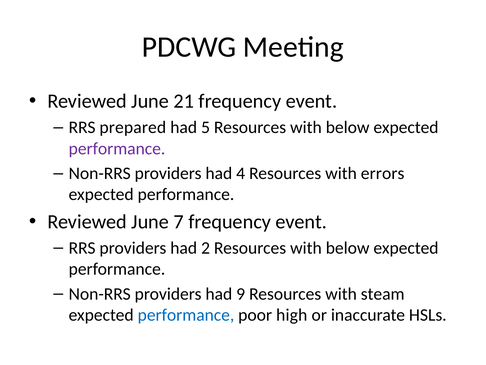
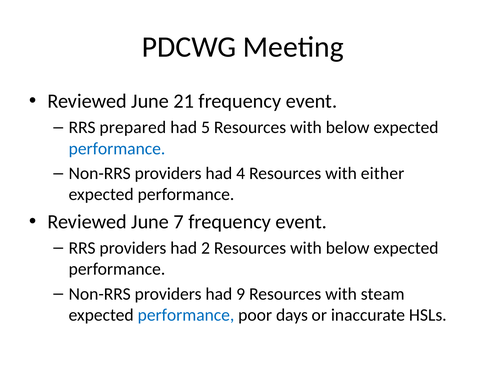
performance colour: purple -> blue (117, 148)
errors: errors -> either (383, 173)
high: high -> days (292, 315)
